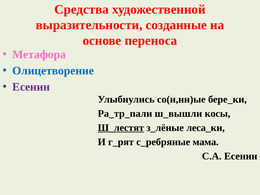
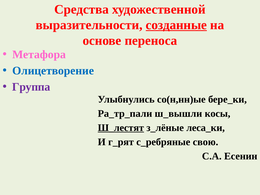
созданные underline: none -> present (176, 25)
Есенин: Есенин -> Группа (31, 87)
мама: мама -> свою (206, 142)
